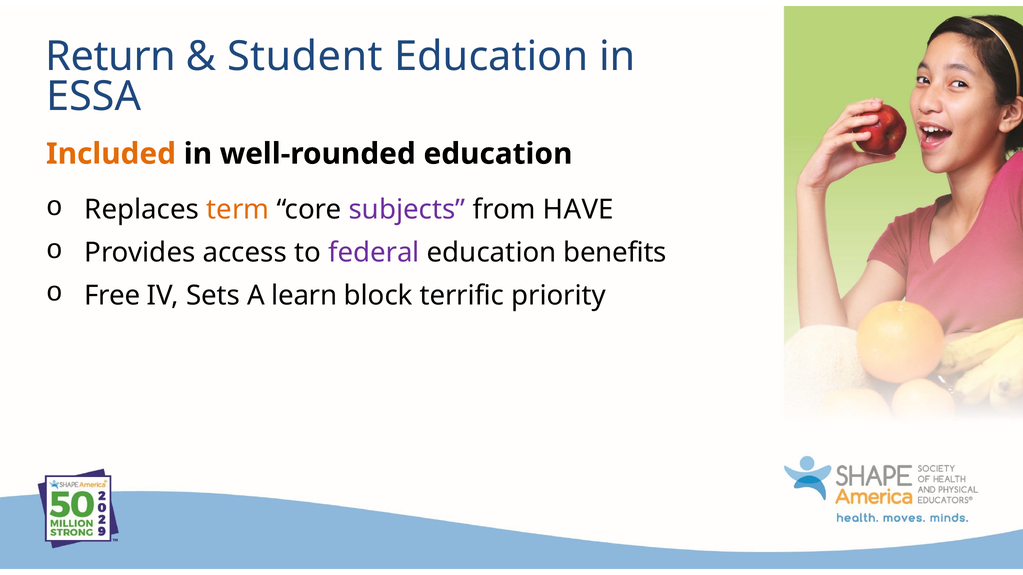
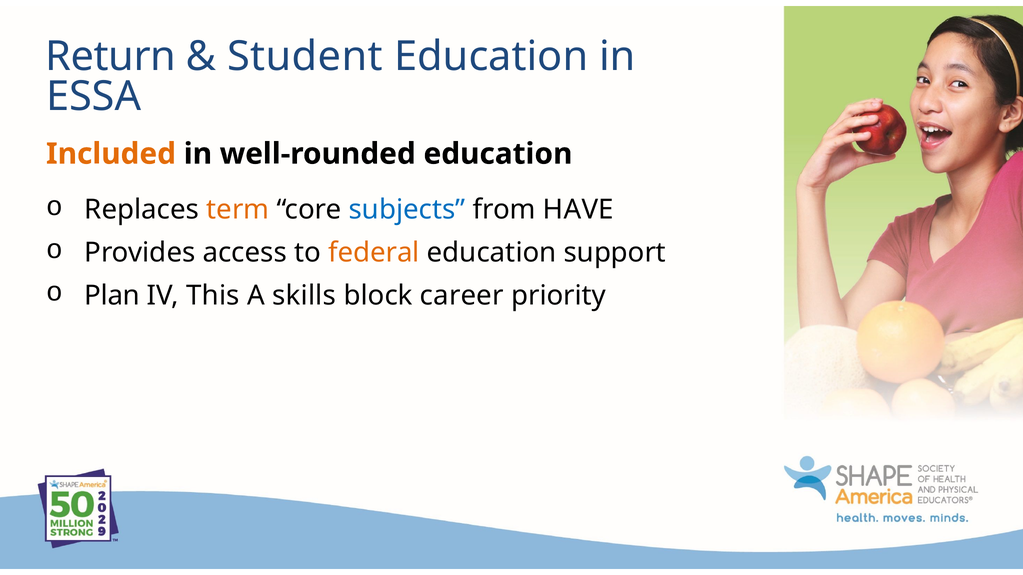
subjects colour: purple -> blue (407, 210)
federal colour: purple -> orange (374, 253)
benefits: benefits -> support (615, 253)
Free: Free -> Plan (112, 296)
Sets: Sets -> This (213, 296)
learn: learn -> skills (304, 296)
terrific: terrific -> career (462, 296)
